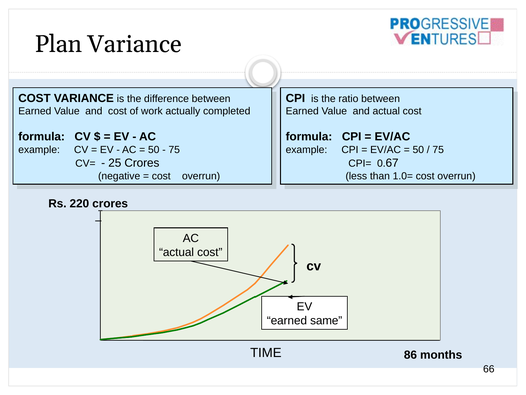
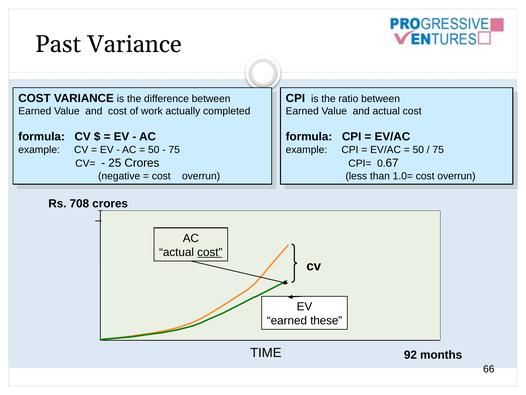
Plan: Plan -> Past (58, 44)
220: 220 -> 708 (79, 203)
cost underline: none -> present (210, 252)
same: same -> these (326, 320)
86: 86 -> 92 (410, 355)
